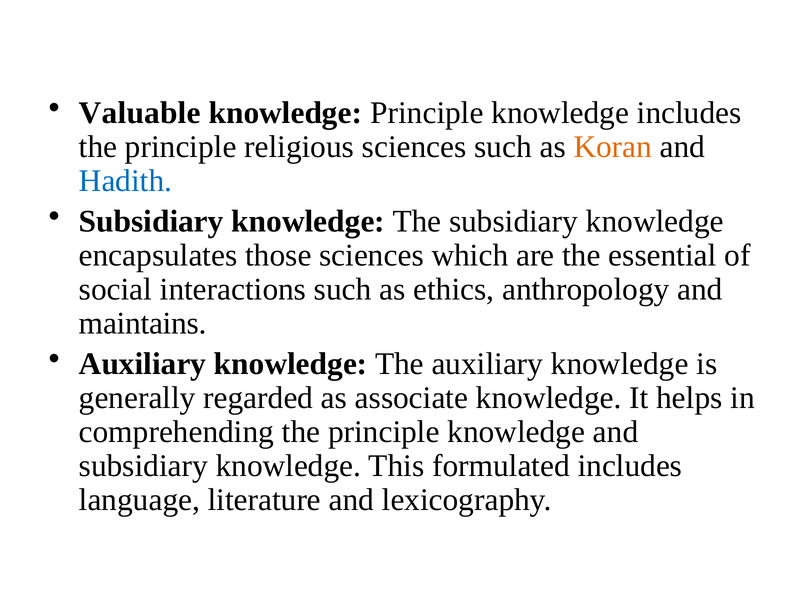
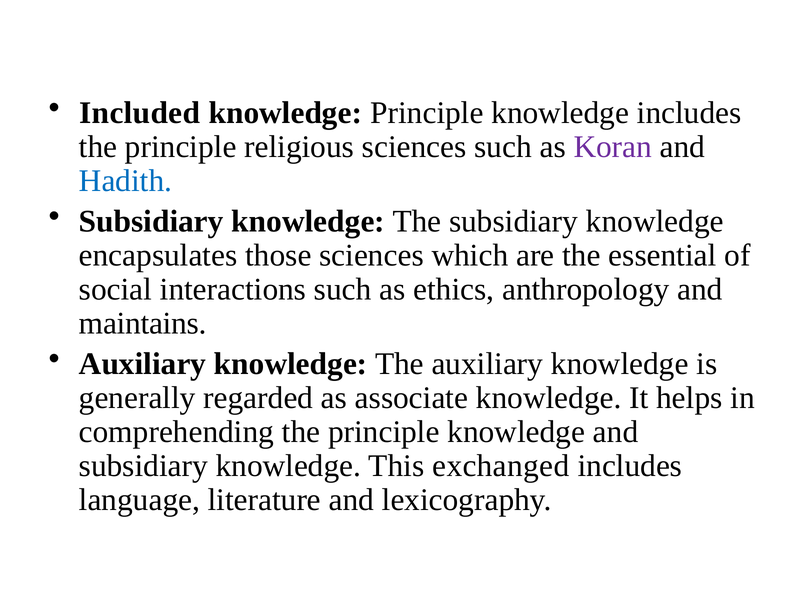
Valuable: Valuable -> Included (140, 113)
Koran colour: orange -> purple (613, 147)
formulated: formulated -> exchanged (501, 466)
